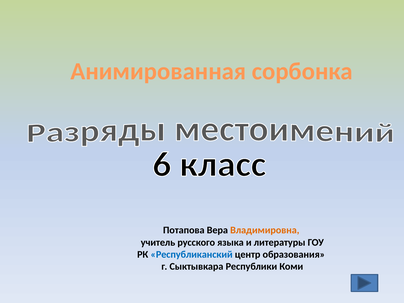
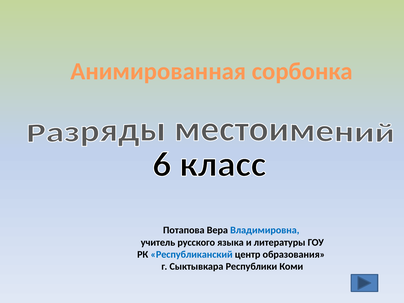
Владимировна colour: orange -> blue (265, 230)
